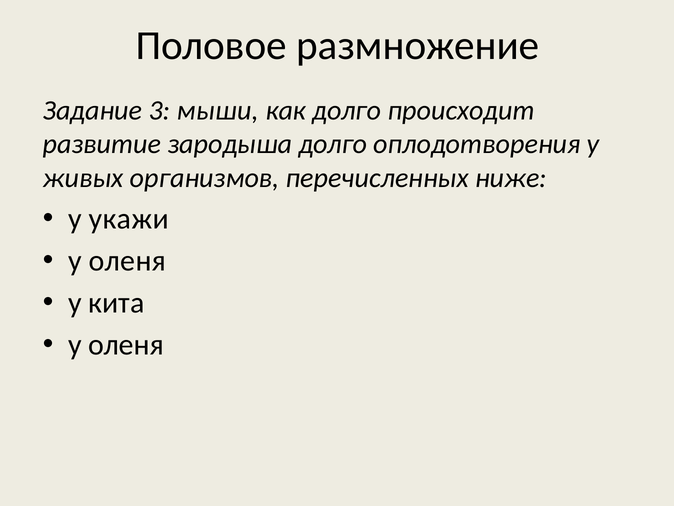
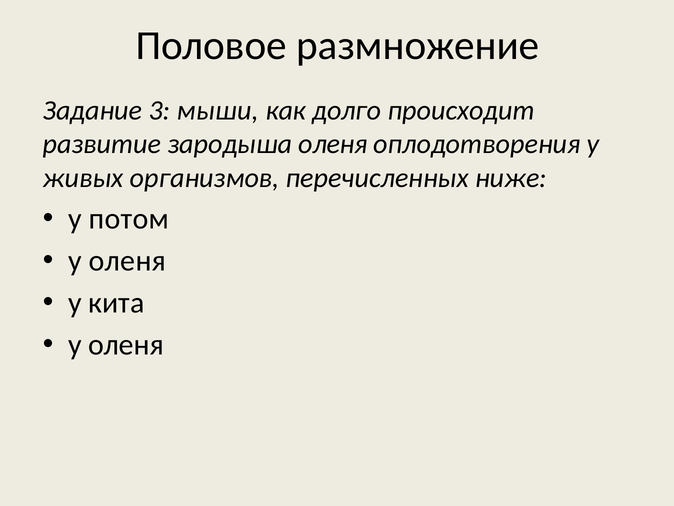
зародыша долго: долго -> оленя (333, 144)
укажи: укажи -> потом (129, 219)
